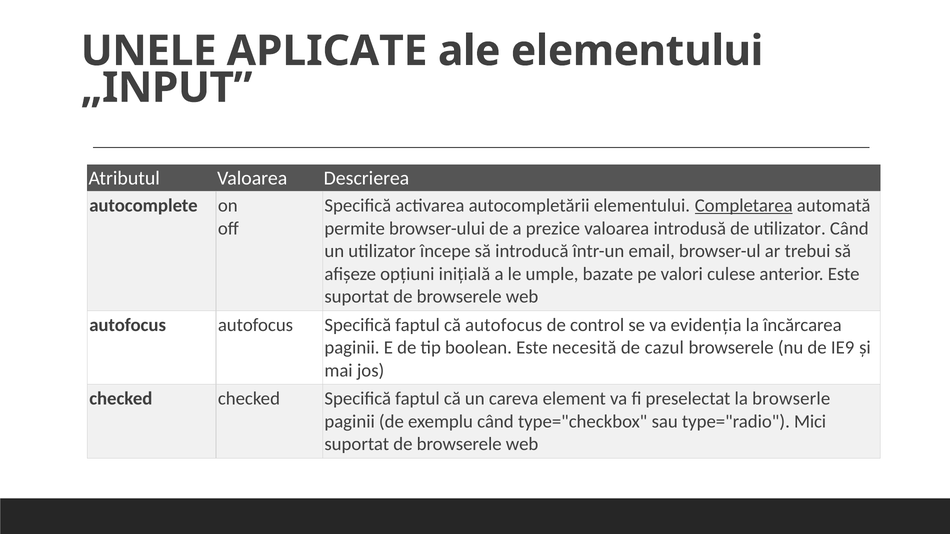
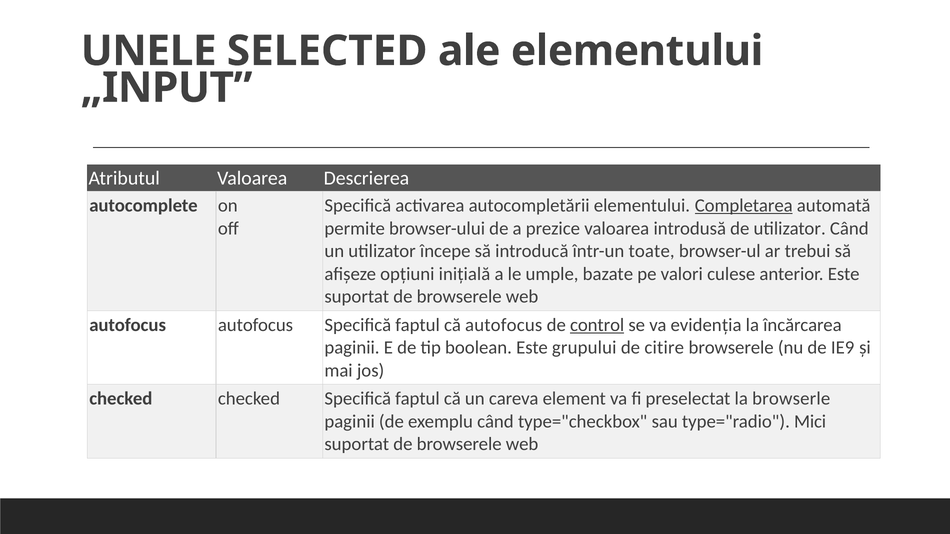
APLICATE: APLICATE -> SELECTED (327, 51)
email: email -> toate (652, 251)
control underline: none -> present (597, 325)
necesită: necesită -> grupului (584, 348)
cazul: cazul -> citire (664, 348)
